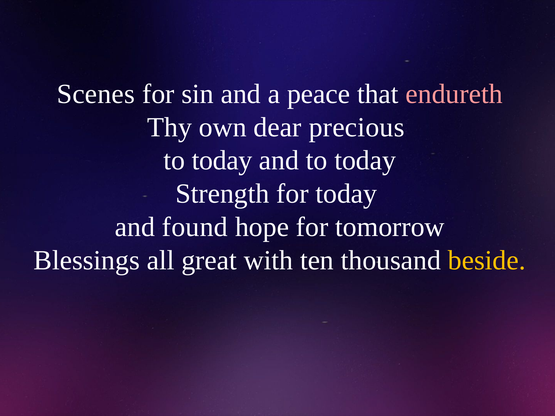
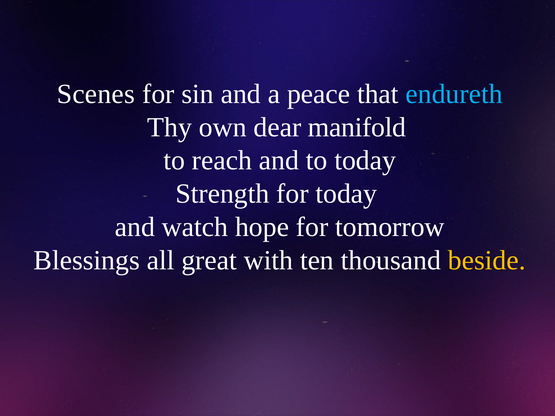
endureth colour: pink -> light blue (454, 94)
precious: precious -> manifold (357, 127)
today: today -> reach (222, 161)
found: found -> watch (195, 227)
